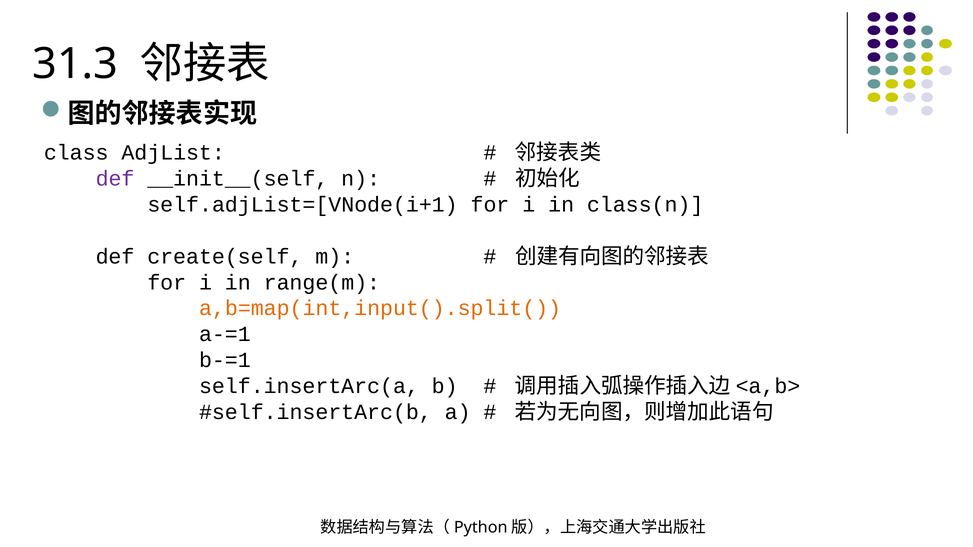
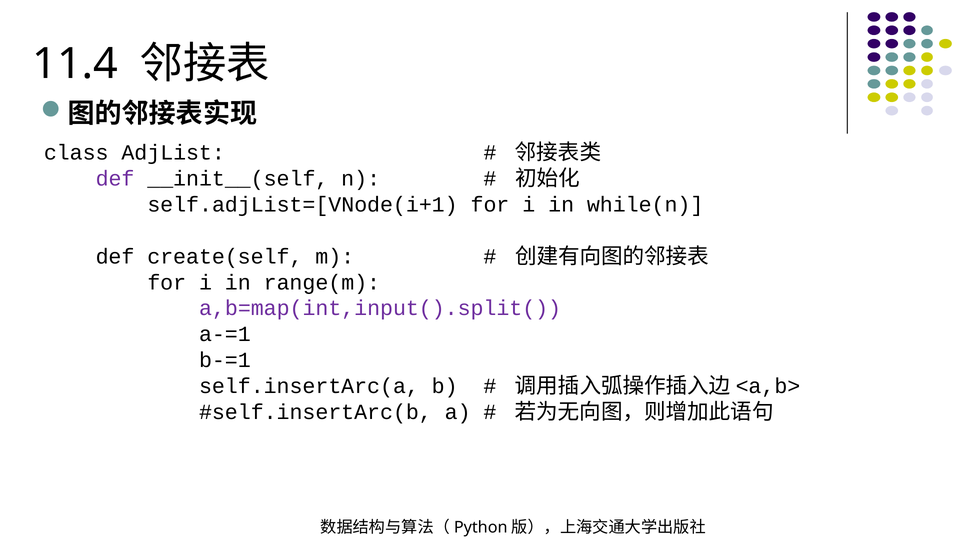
31.3: 31.3 -> 11.4 (75, 64)
class(n: class(n -> while(n (645, 205)
a,b=map(int,input().split( colour: orange -> purple (380, 309)
